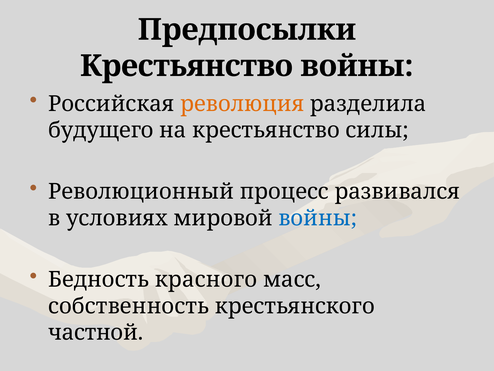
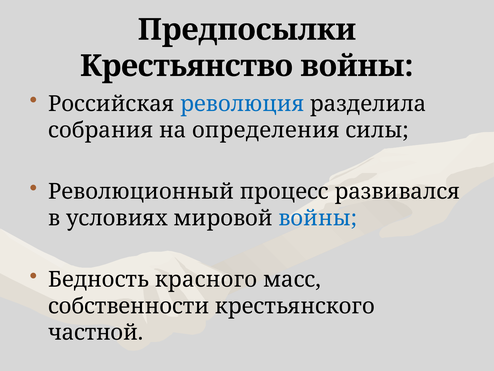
революция colour: orange -> blue (242, 104)
будущего: будущего -> собрания (101, 130)
на крестьянство: крестьянство -> определения (266, 130)
собственность: собственность -> собственности (129, 306)
